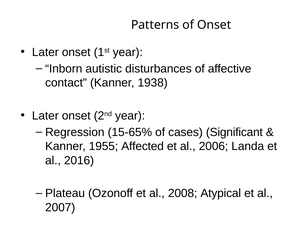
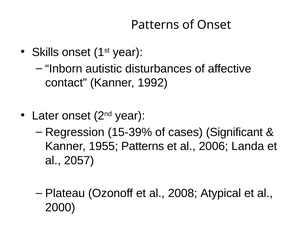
Later: Later -> Skills (45, 52)
1938: 1938 -> 1992 (153, 83)
15-65%: 15-65% -> 15-39% (130, 132)
1955 Affected: Affected -> Patterns (143, 146)
2016: 2016 -> 2057 (79, 160)
2007: 2007 -> 2000 (60, 207)
